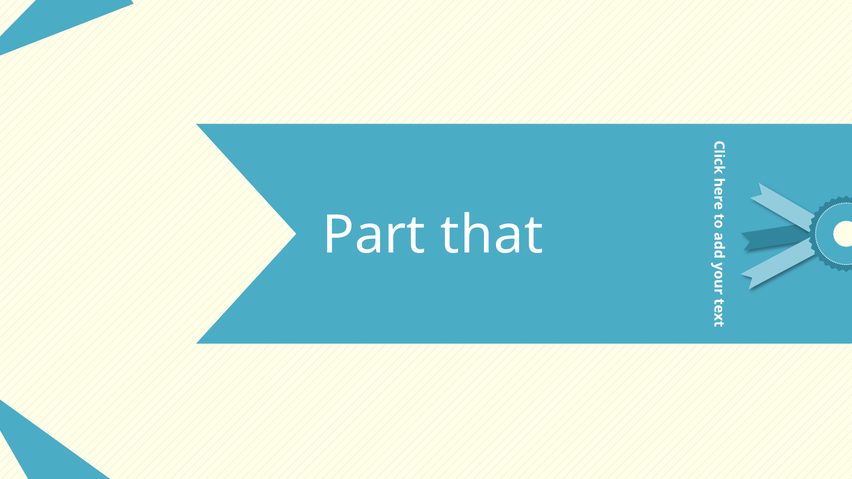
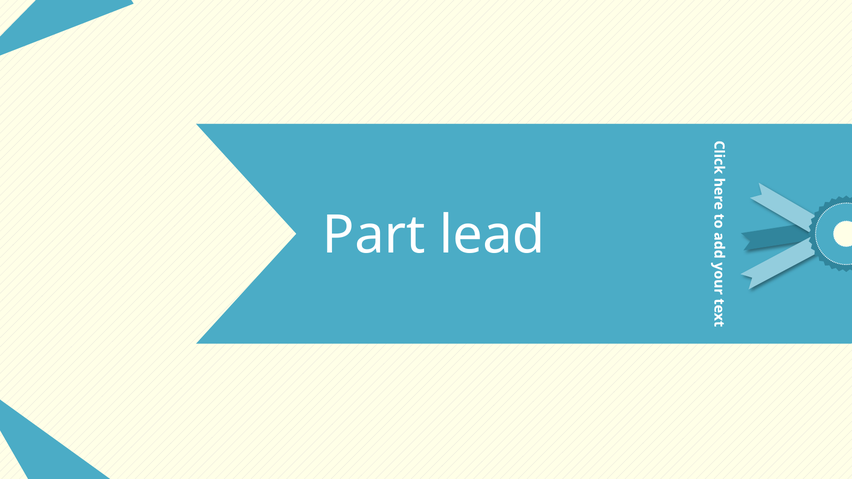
that: that -> lead (492, 235)
